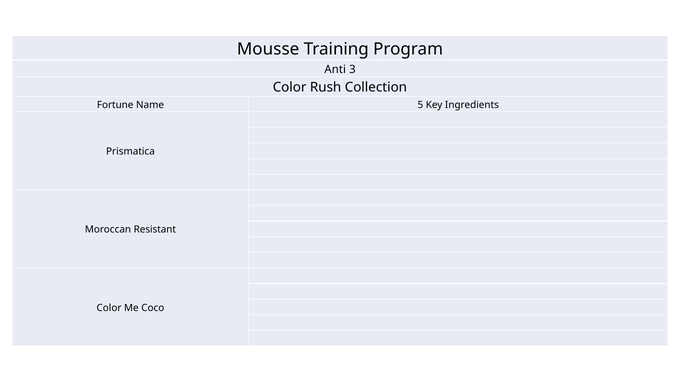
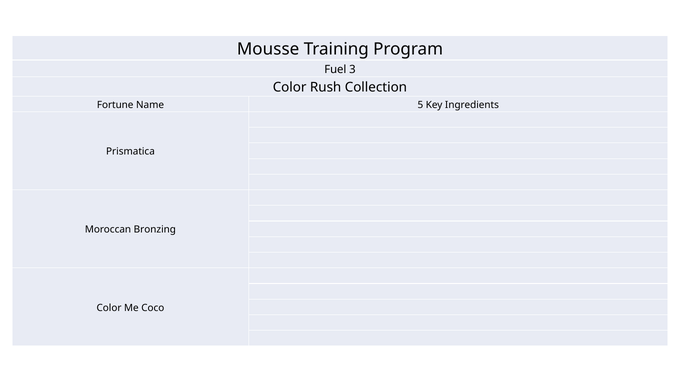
Anti: Anti -> Fuel (335, 69)
Resistant: Resistant -> Bronzing (155, 230)
